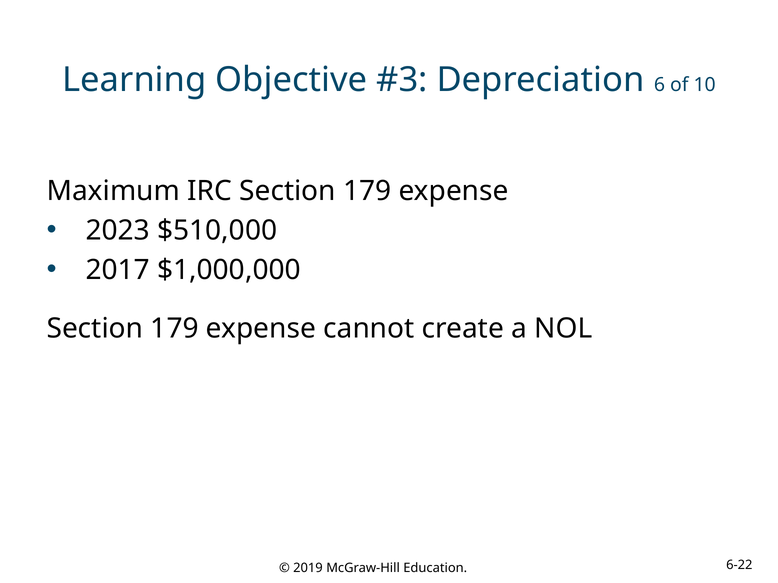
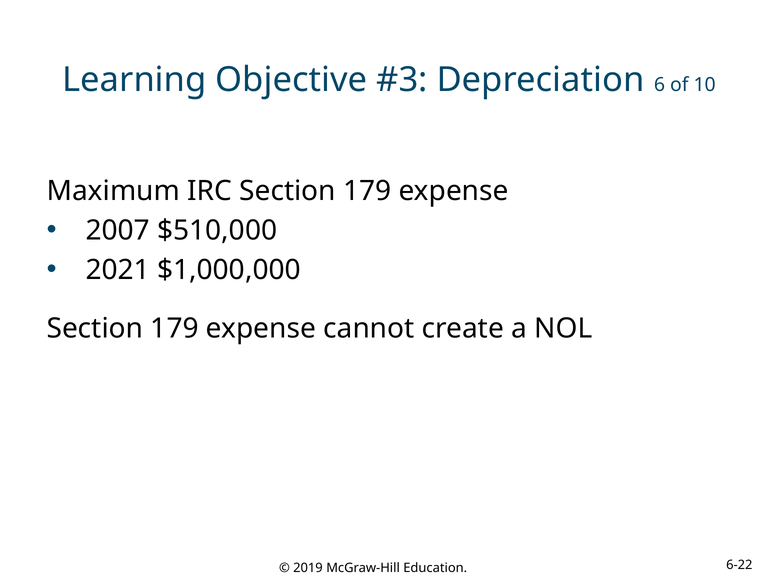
2023: 2023 -> 2007 (118, 231)
2017: 2017 -> 2021 (118, 270)
